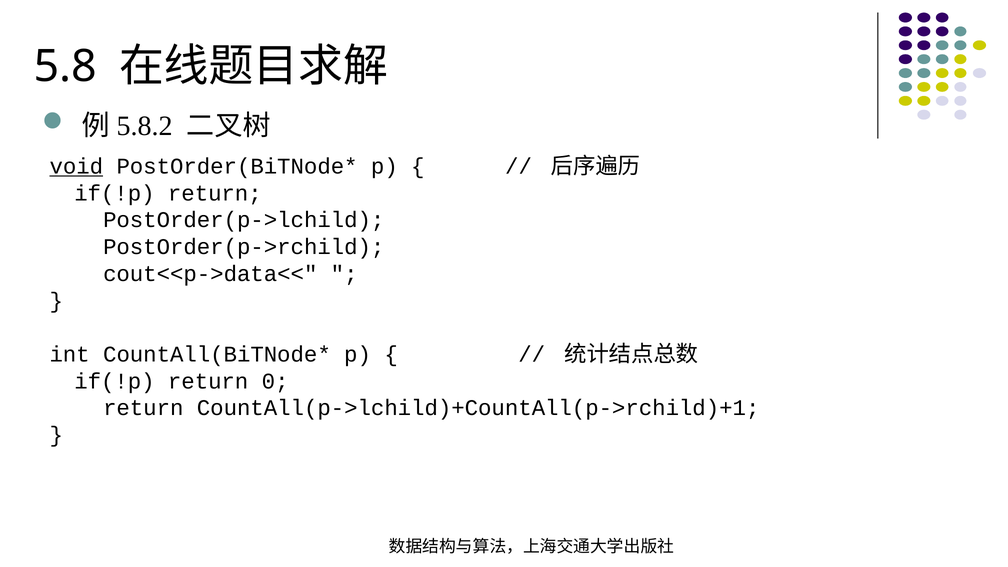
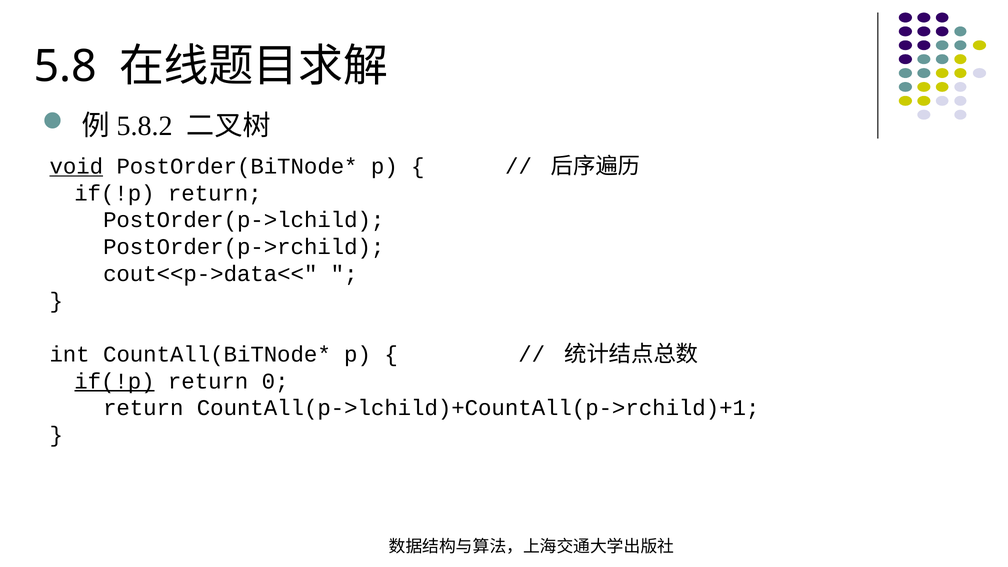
if(!p underline: none -> present (114, 381)
